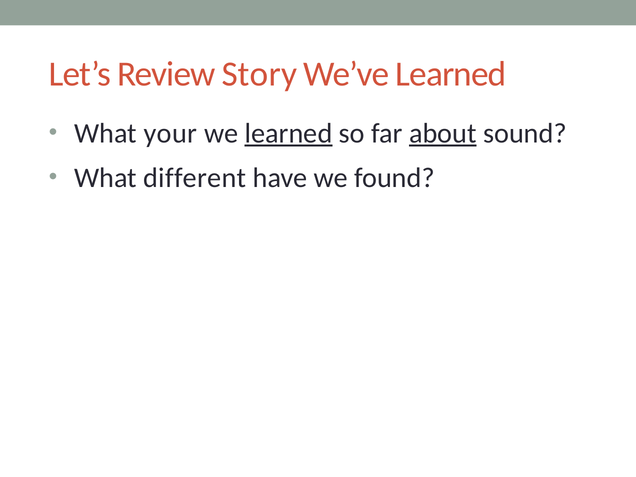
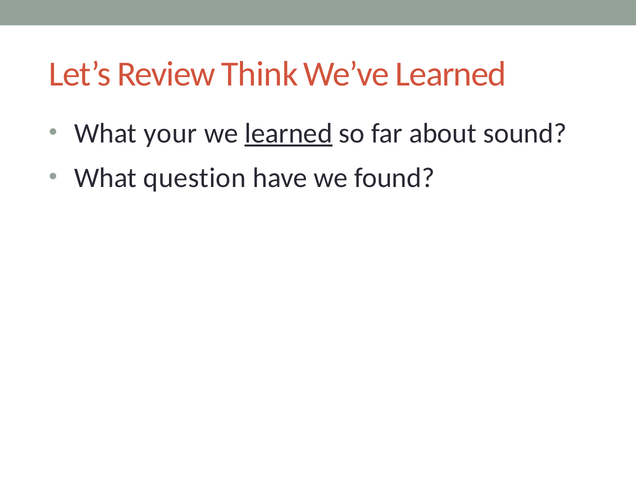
Story: Story -> Think (260, 74)
about underline: present -> none (443, 133)
different: different -> question (195, 178)
